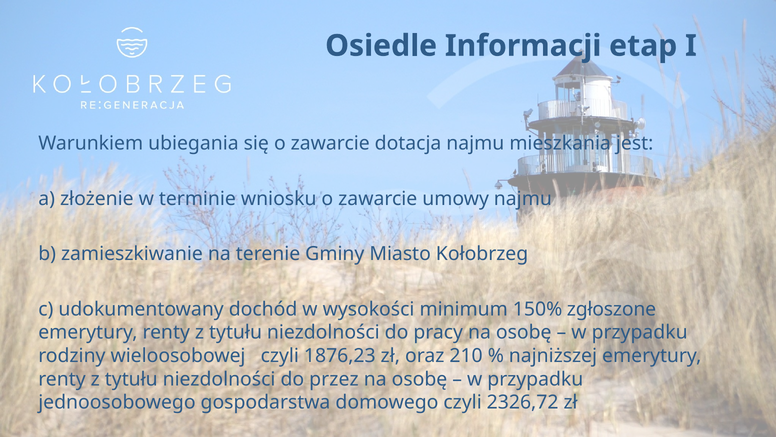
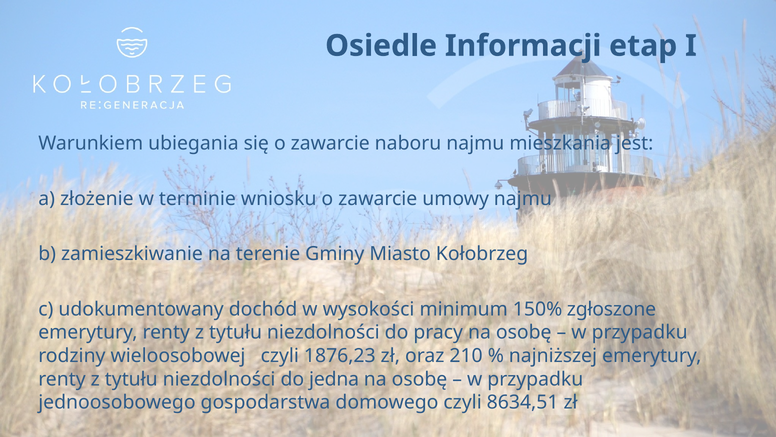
dotacja: dotacja -> naboru (408, 143)
przez: przez -> jedna (334, 379)
2326,72: 2326,72 -> 8634,51 (523, 402)
